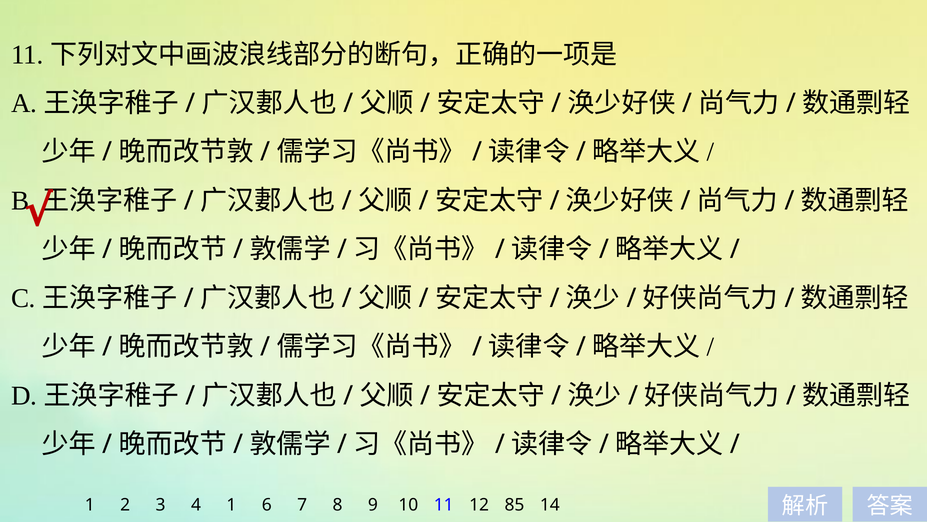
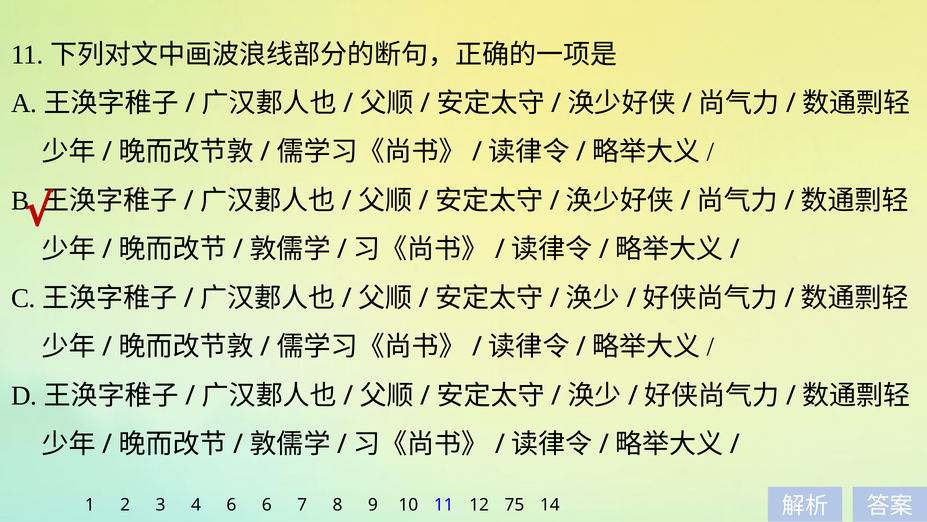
4 1: 1 -> 6 (231, 504)
85: 85 -> 75 (515, 504)
